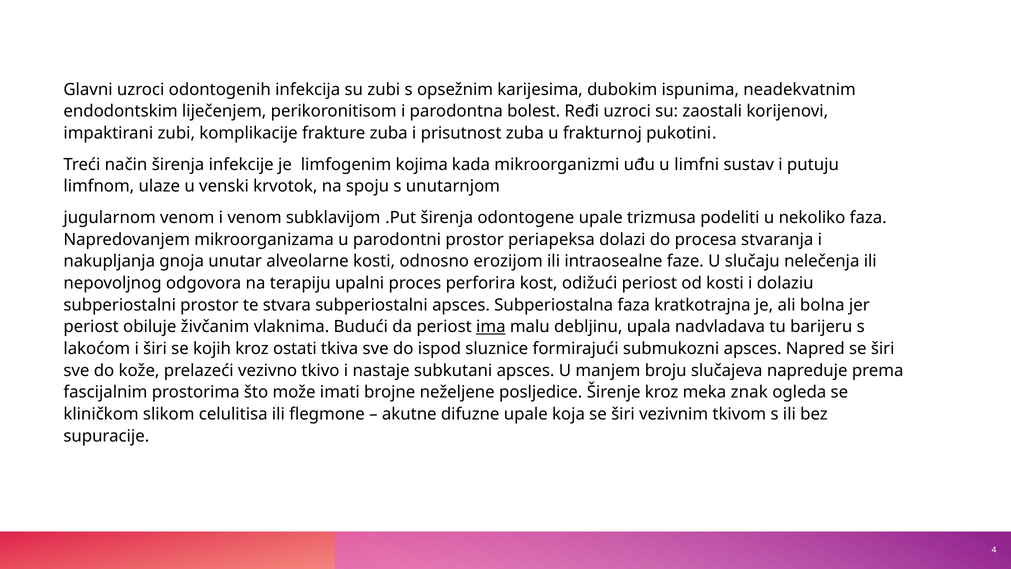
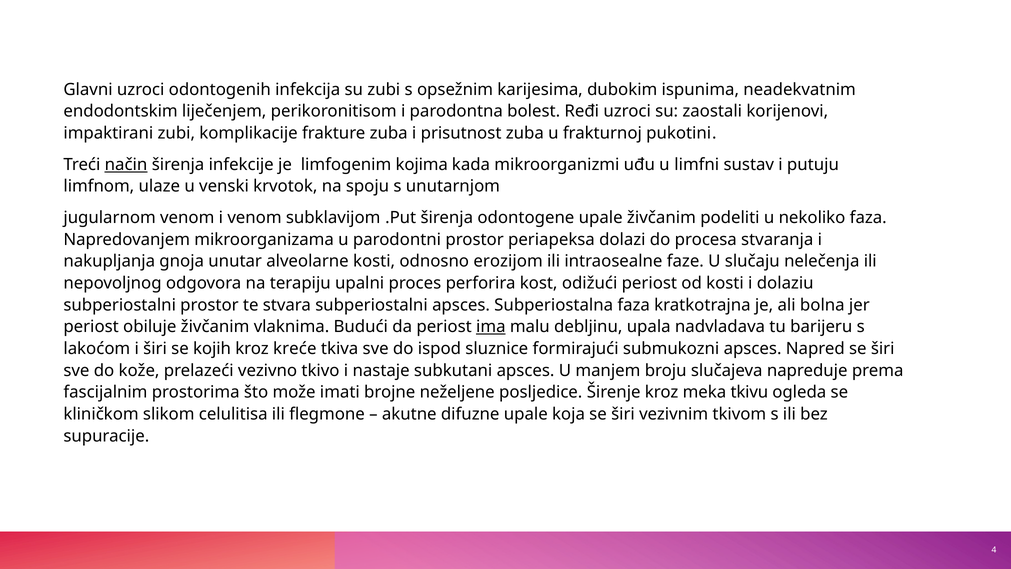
način underline: none -> present (126, 164)
upale trizmusa: trizmusa -> živčanim (661, 218)
ostati: ostati -> kreće (295, 349)
znak: znak -> tkivu (749, 392)
